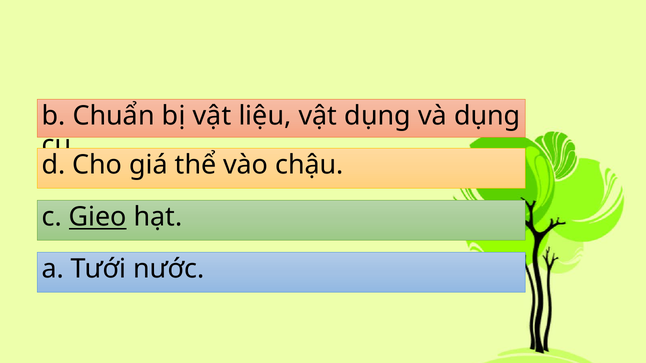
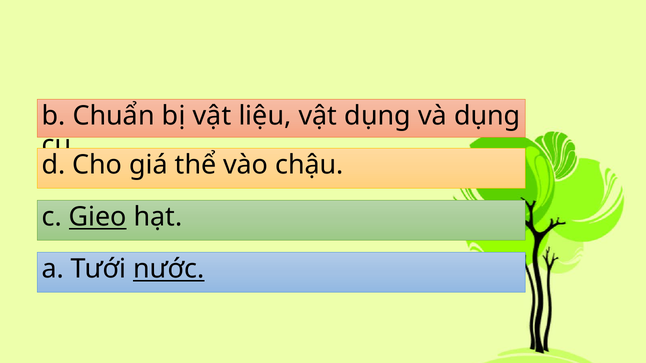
nước underline: none -> present (169, 269)
